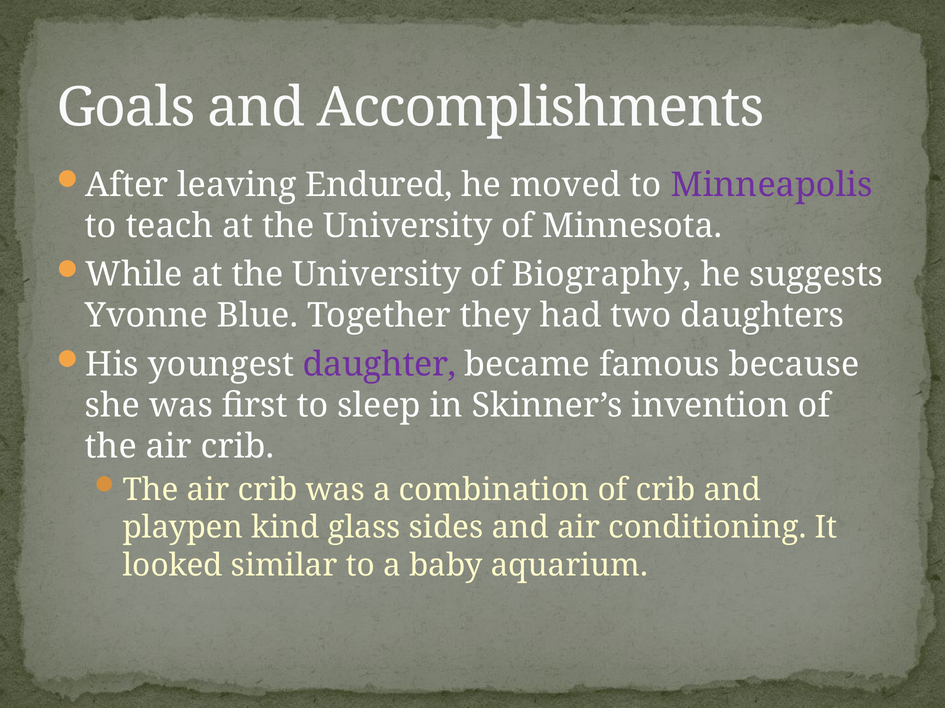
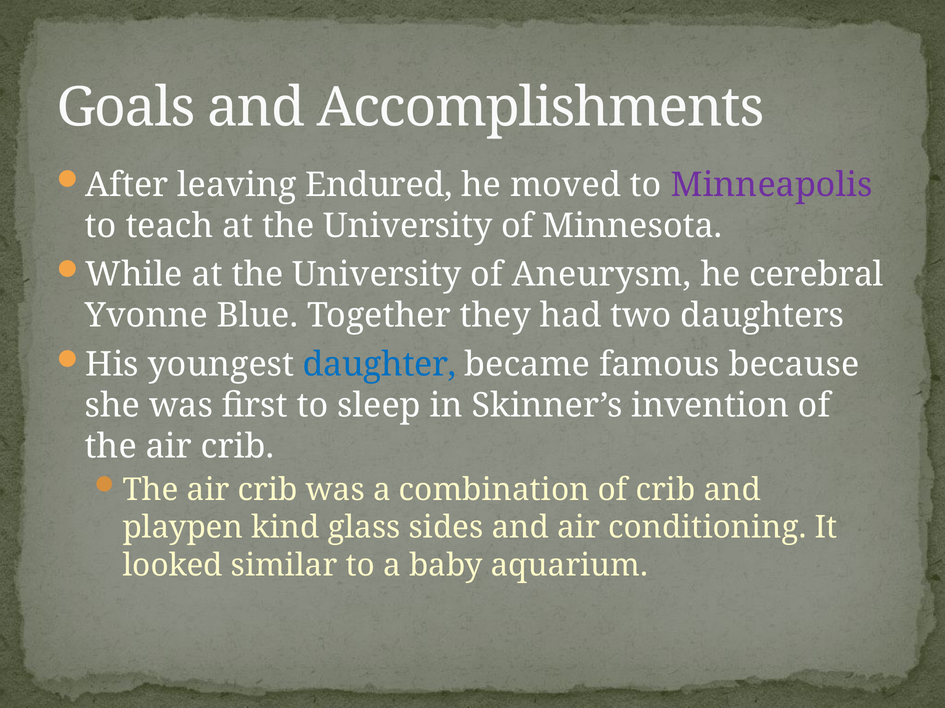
Biography: Biography -> Aneurysm (602, 275)
suggests: suggests -> cerebral (816, 275)
daughter colour: purple -> blue (380, 365)
